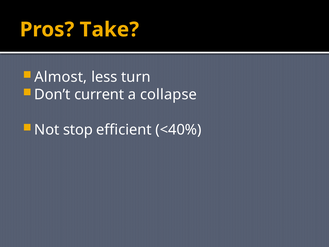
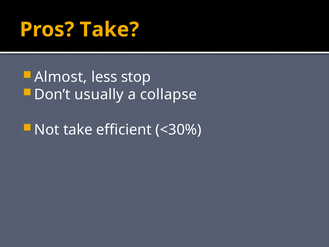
turn: turn -> stop (136, 77)
current: current -> usually (99, 95)
Not stop: stop -> take (78, 130)
<40%: <40% -> <30% (178, 130)
